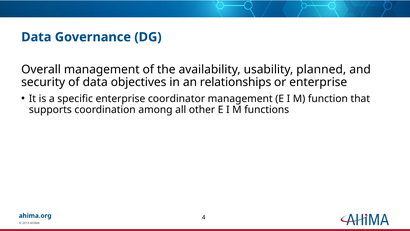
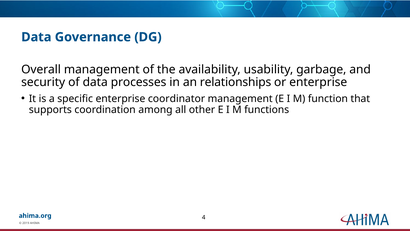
planned: planned -> garbage (321, 69)
objectives: objectives -> processes (139, 82)
